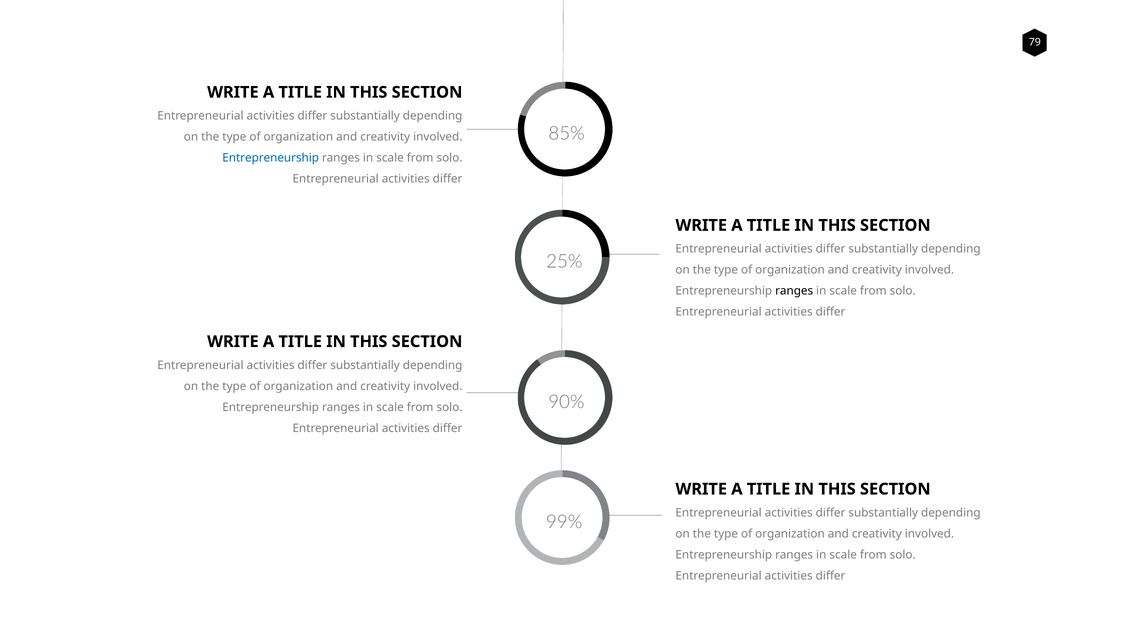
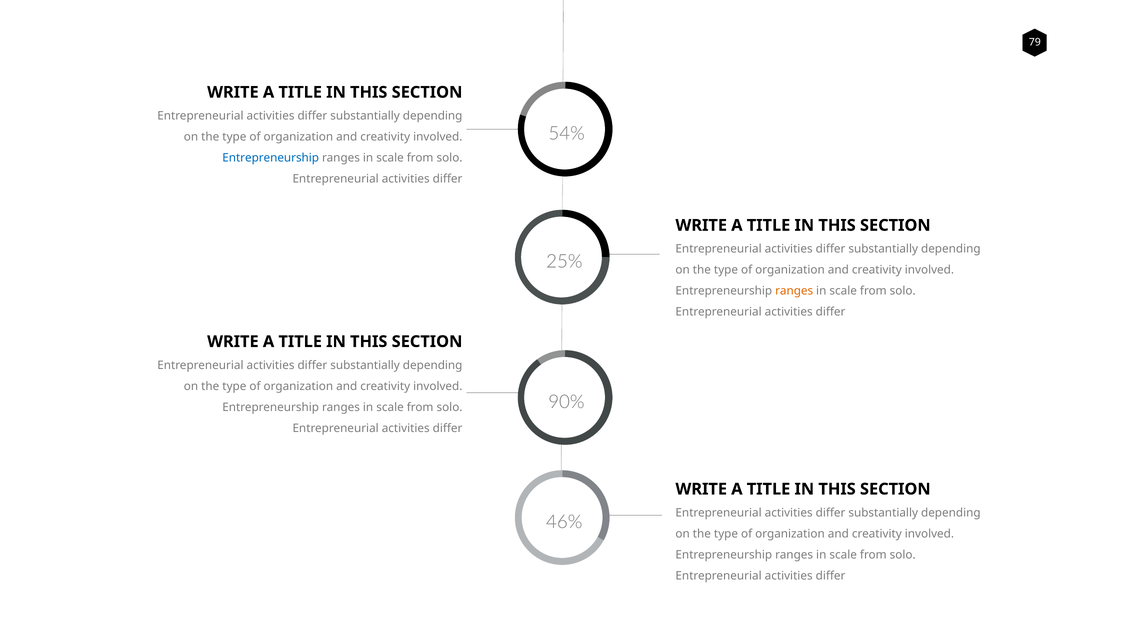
85%: 85% -> 54% (567, 134)
ranges colour: black -> orange (794, 291)
99%: 99% -> 46% (564, 522)
